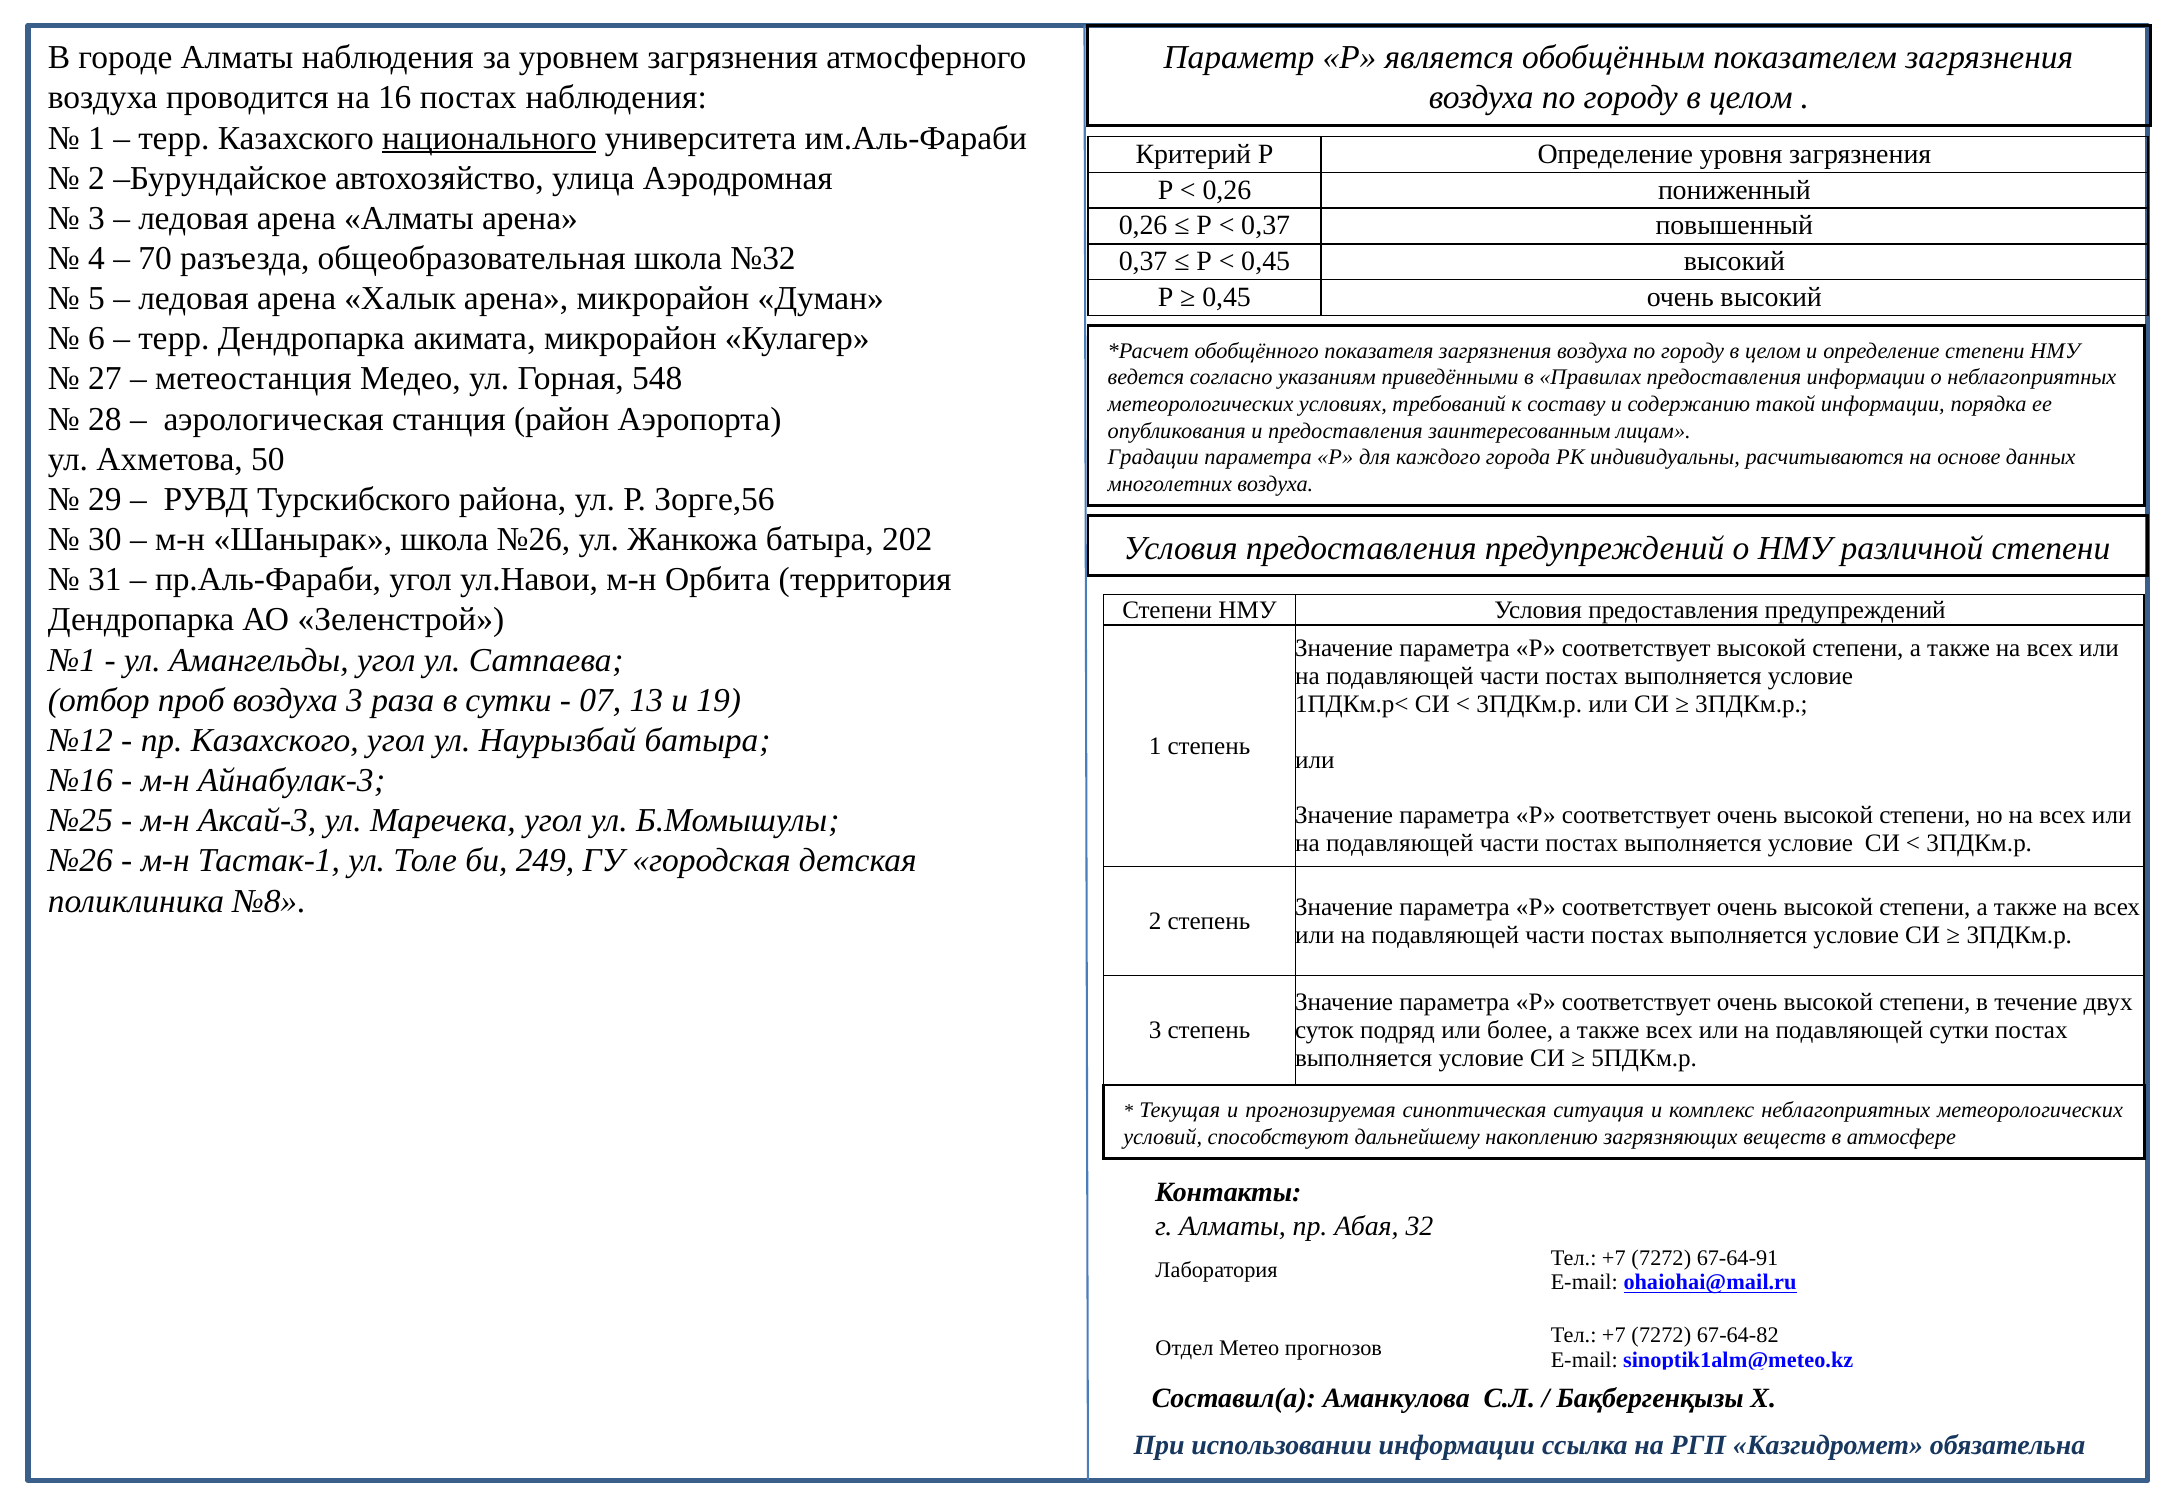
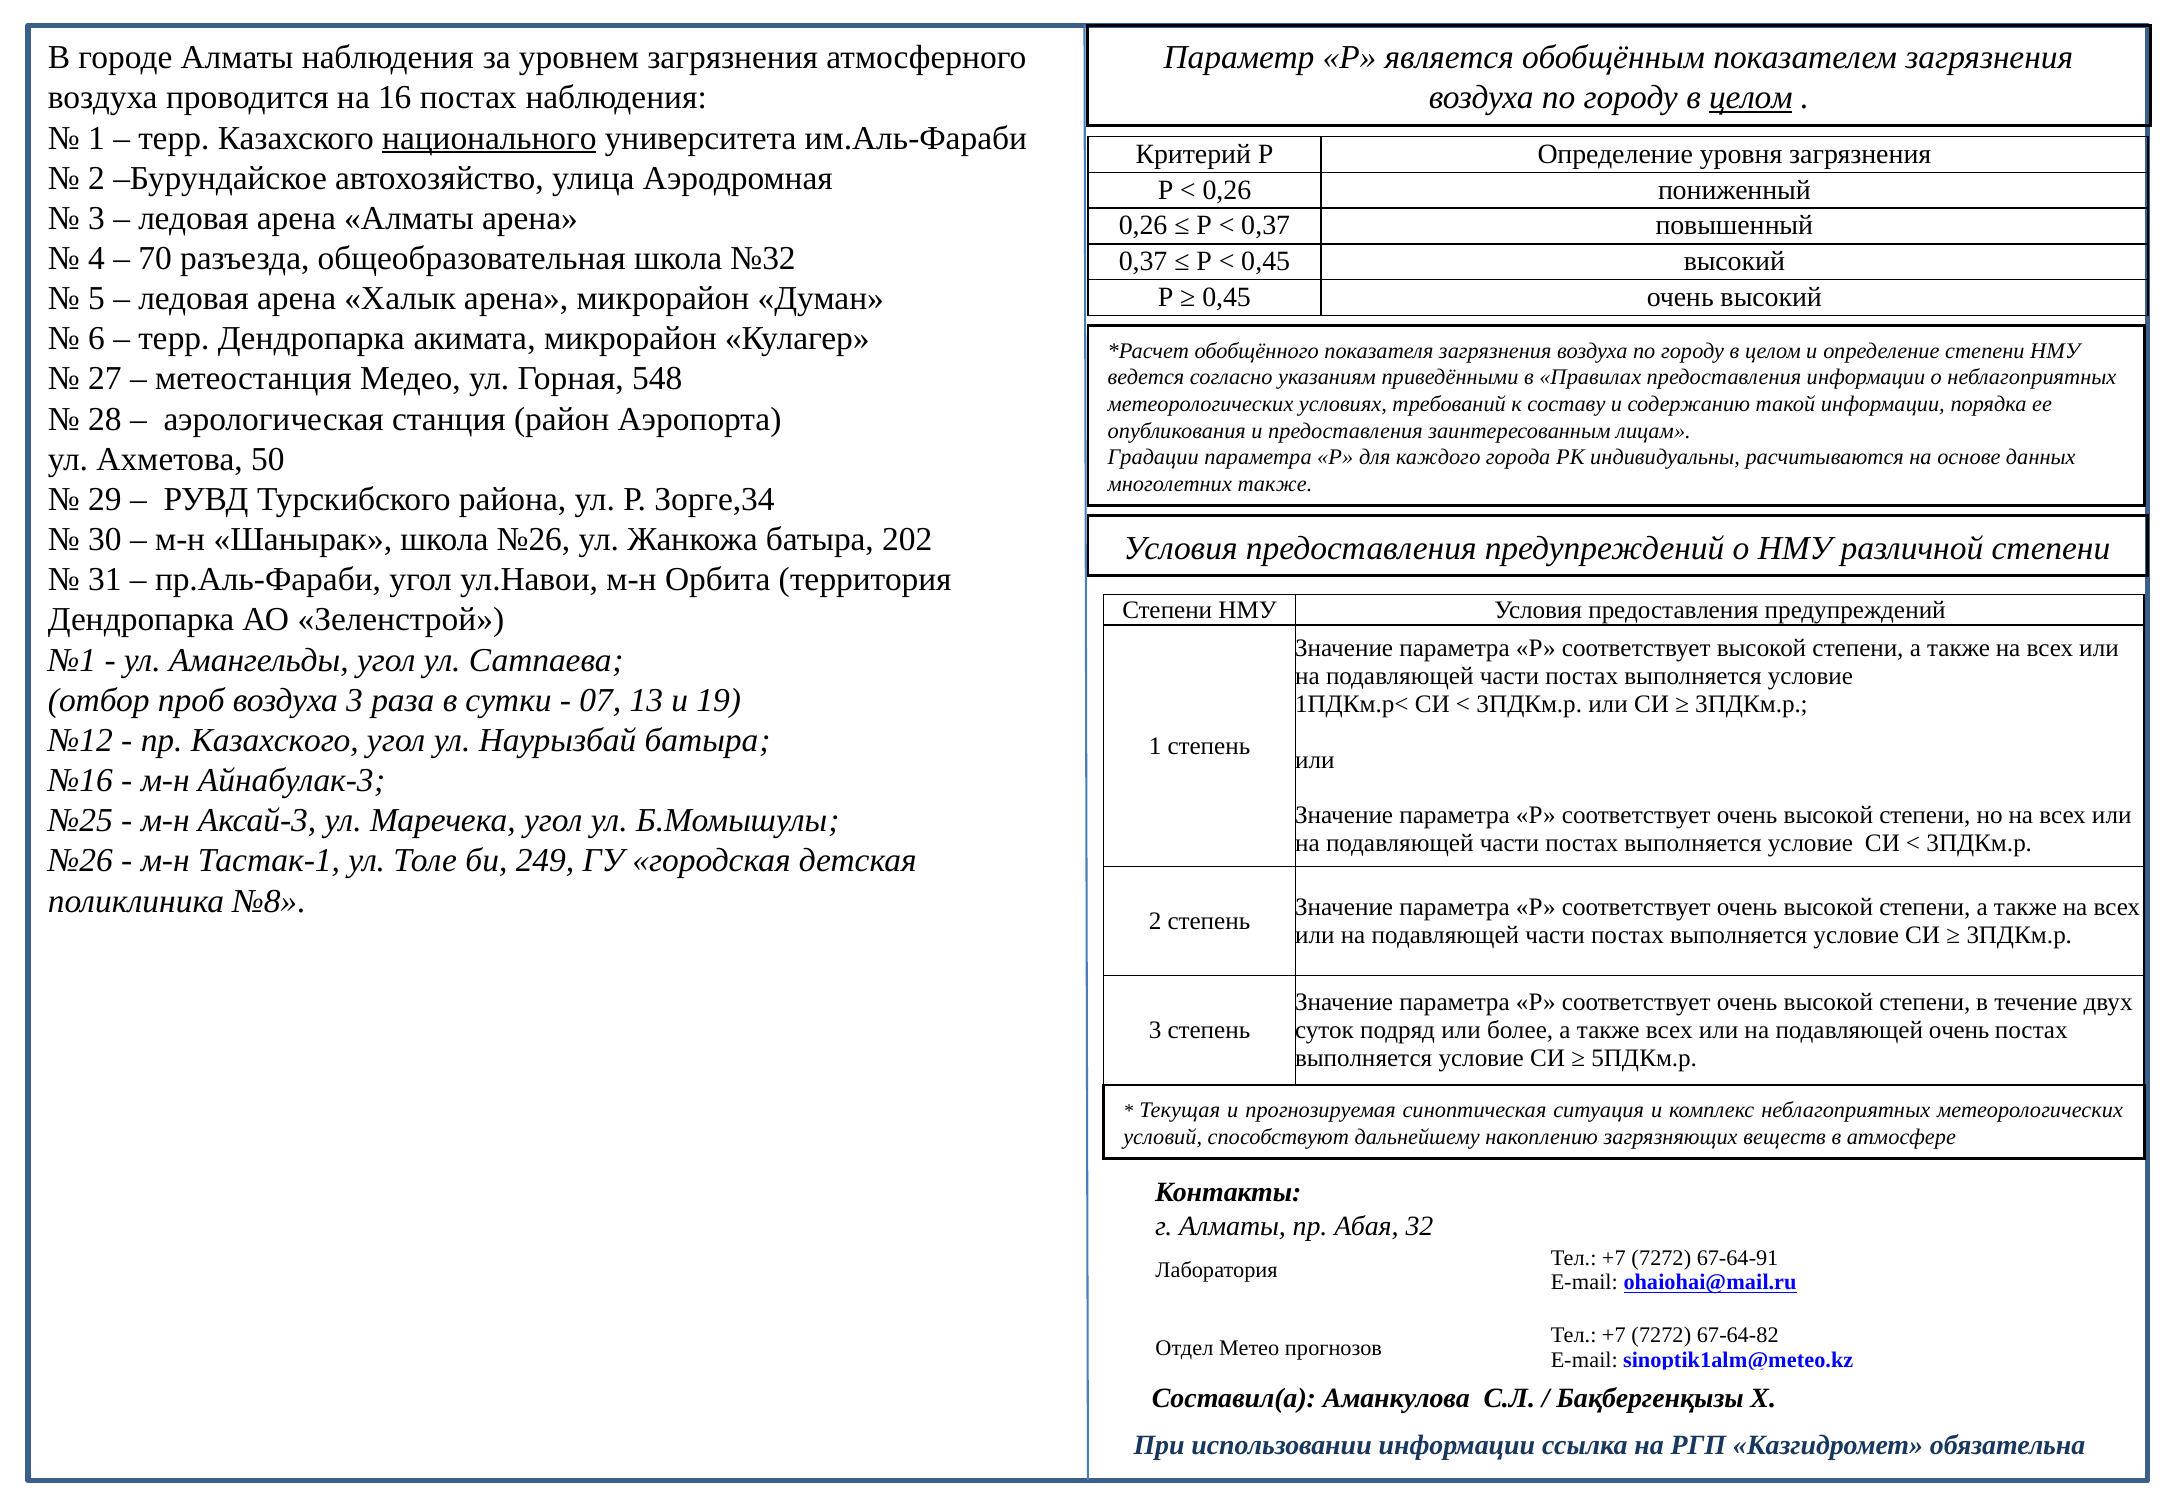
целом underline: none -> present (1751, 98)
многолетних воздуха: воздуха -> также (1275, 484)
Зорге,56: Зорге,56 -> Зорге,34 (714, 500)
подавляющей сутки: сутки -> очень (1959, 1030)
